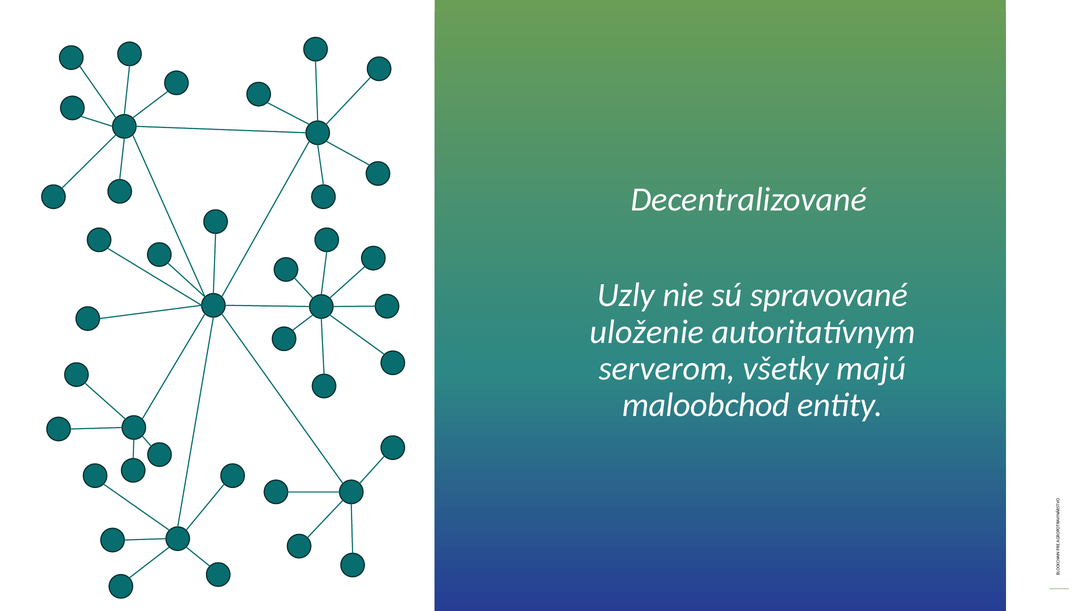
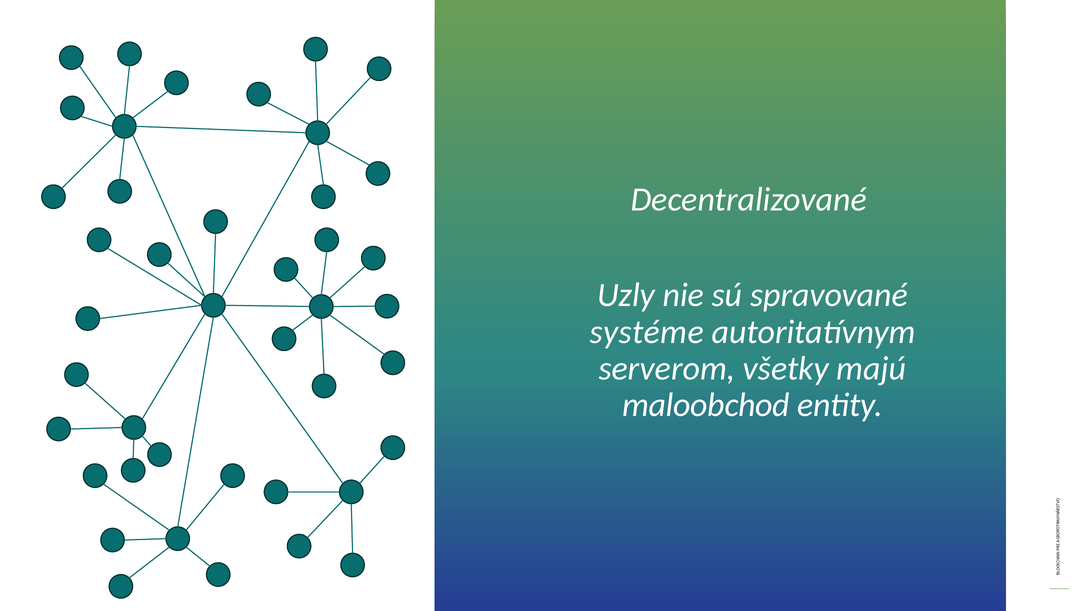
uloženie: uloženie -> systéme (647, 332)
